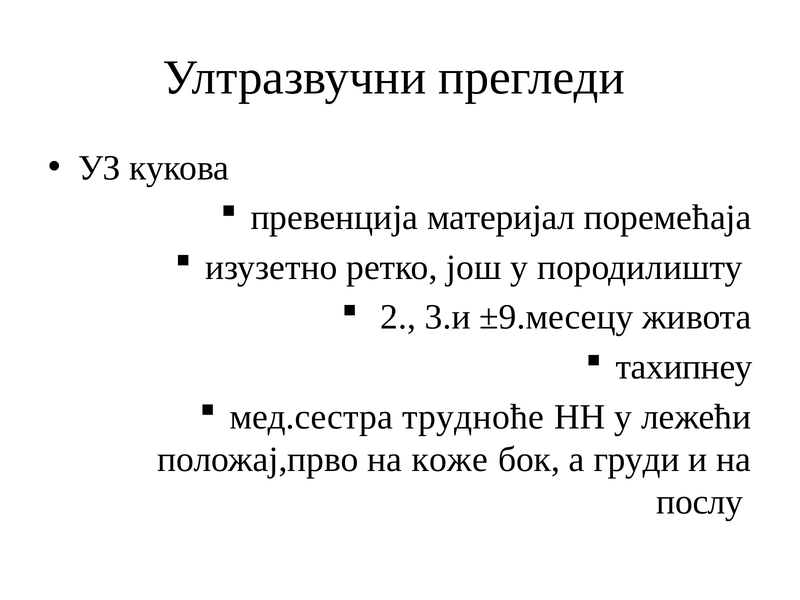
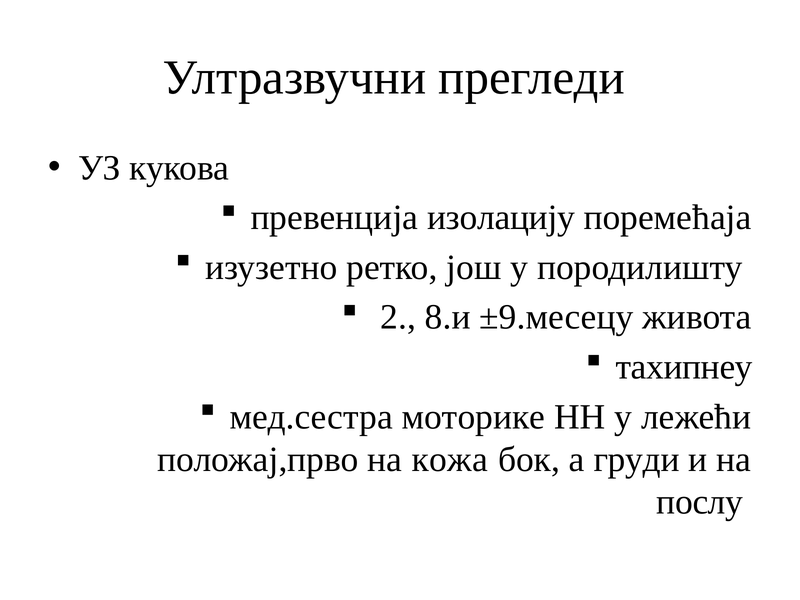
материјал: материјал -> изолацију (501, 218)
3.и: 3.и -> 8.и (448, 317)
трудноће: трудноће -> моторике (473, 417)
коже: коже -> кожа (450, 459)
